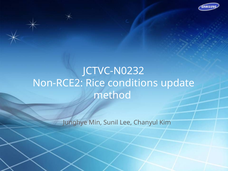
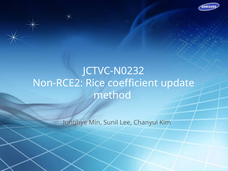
conditions: conditions -> coefficient (133, 83)
